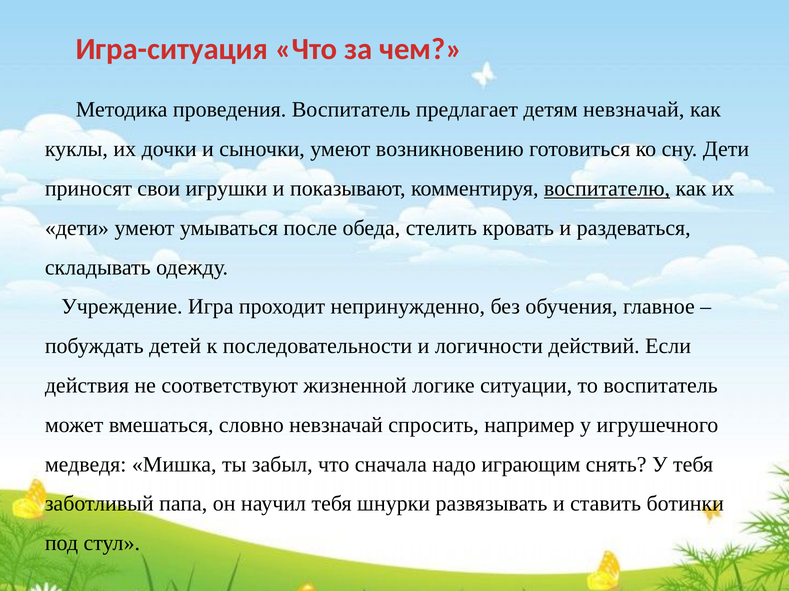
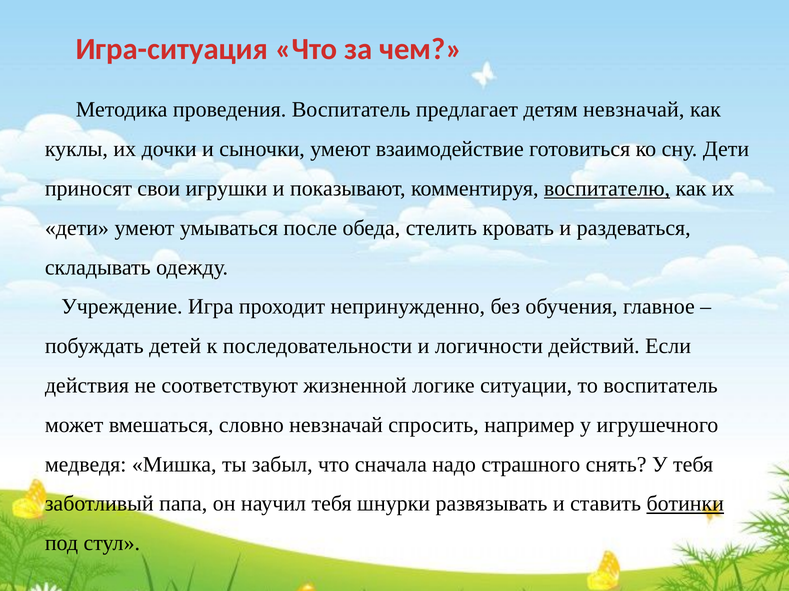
возникновению: возникновению -> взаимодействие (450, 149)
играющим: играющим -> страшного (531, 465)
ботинки underline: none -> present (685, 504)
